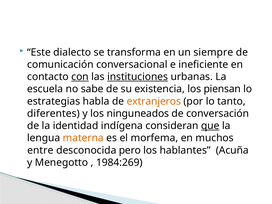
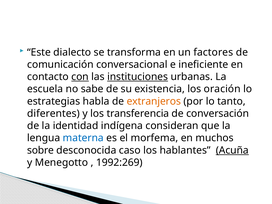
siempre: siempre -> factores (213, 52)
piensan: piensan -> oración (222, 89)
ninguneados: ninguneados -> transferencia (138, 113)
que underline: present -> none (210, 126)
materna colour: orange -> blue (83, 138)
entre: entre -> sobre (40, 150)
pero: pero -> caso (130, 150)
Acuña underline: none -> present (232, 150)
1984:269: 1984:269 -> 1992:269 (119, 162)
